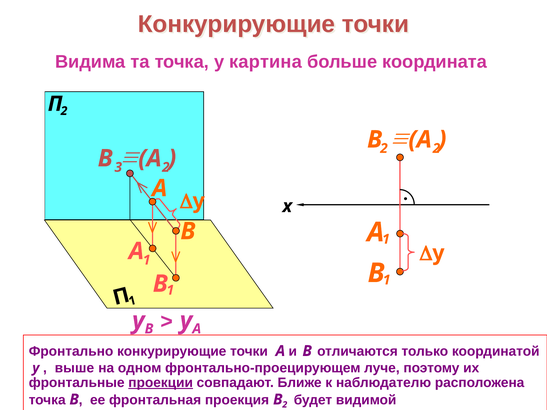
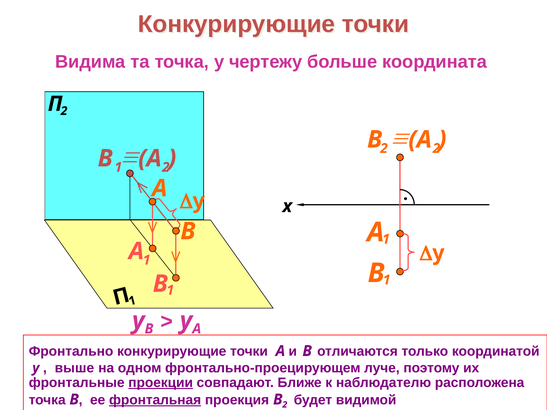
картина: картина -> чертежу (266, 62)
3: 3 -> 1 (118, 167)
фронтальная underline: none -> present (155, 400)
